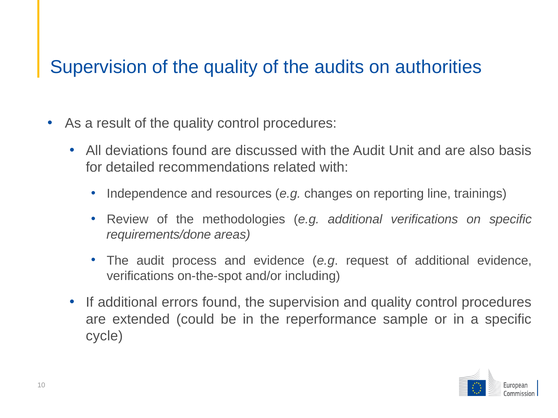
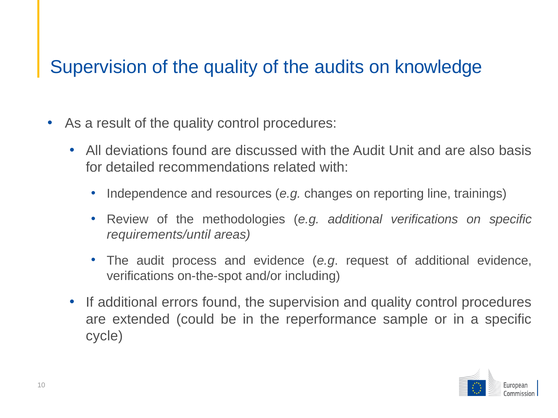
authorities: authorities -> knowledge (439, 67)
requirements/done: requirements/done -> requirements/until (159, 235)
